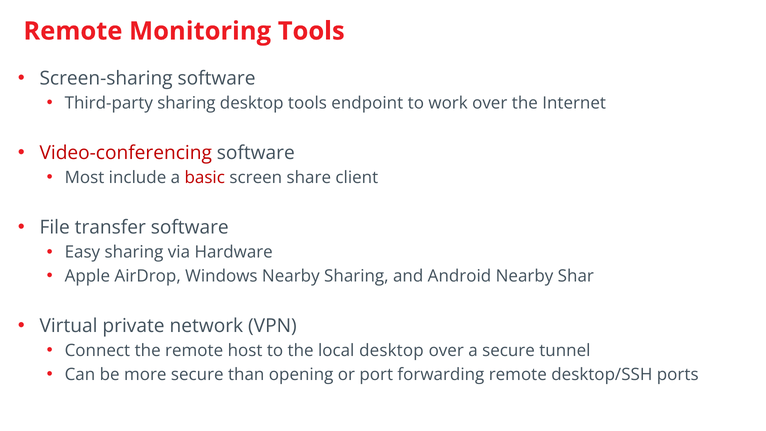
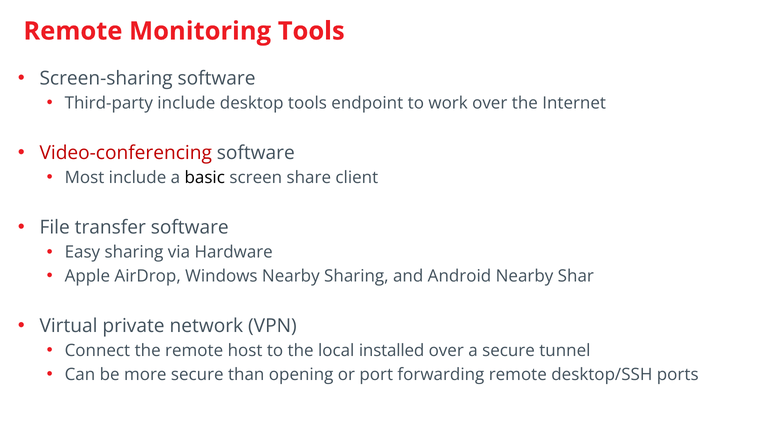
Third-party sharing: sharing -> include (186, 103)
basic colour: red -> black (205, 178)
local desktop: desktop -> installed (392, 351)
